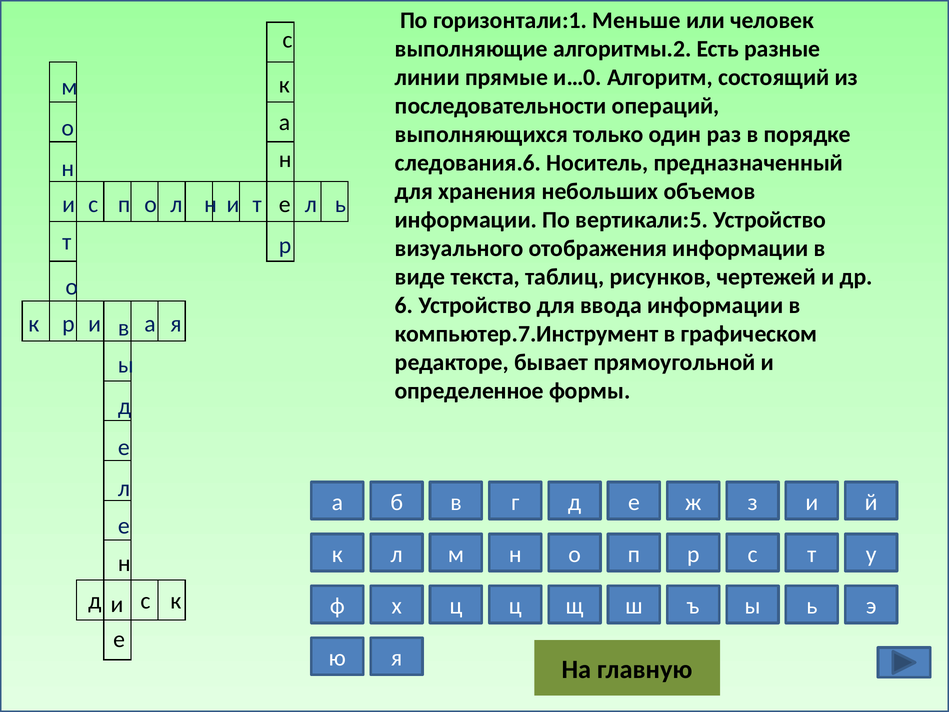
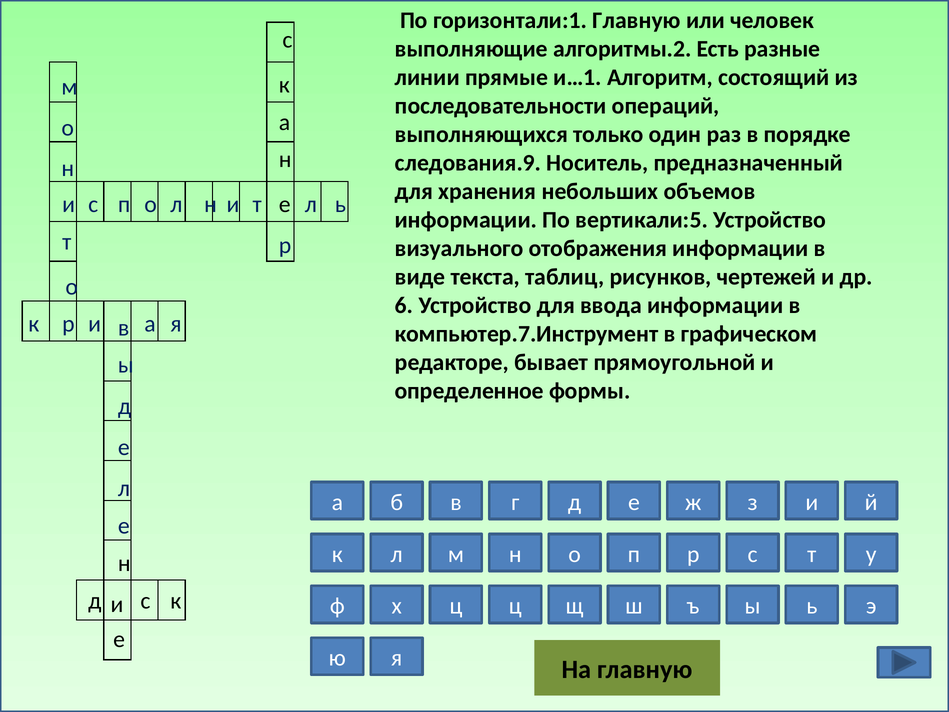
горизонтали:1 Меньше: Меньше -> Главную (637, 21)
и…0: и…0 -> и…1 (578, 77)
следования.6: следования.6 -> следования.9 (468, 163)
